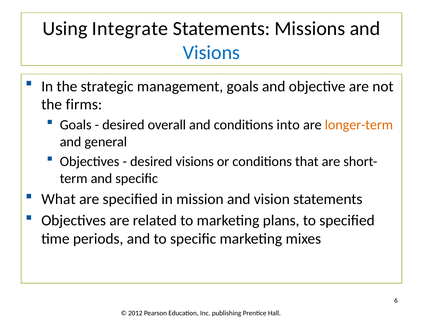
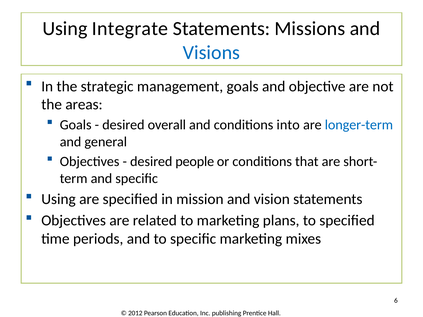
firms: firms -> areas (84, 105)
longer-term colour: orange -> blue (359, 125)
desired visions: visions -> people (195, 162)
What: What -> Using (58, 199)
